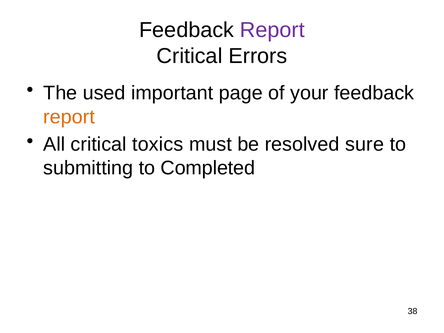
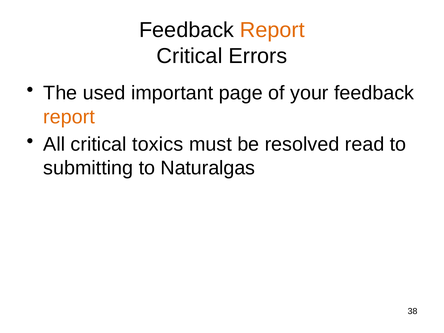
Report colour: purple -> orange (272, 30)
sure: sure -> read (365, 144)
Completed: Completed -> Naturalgas (208, 168)
